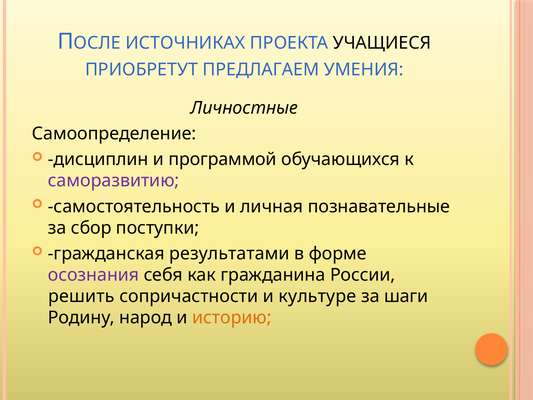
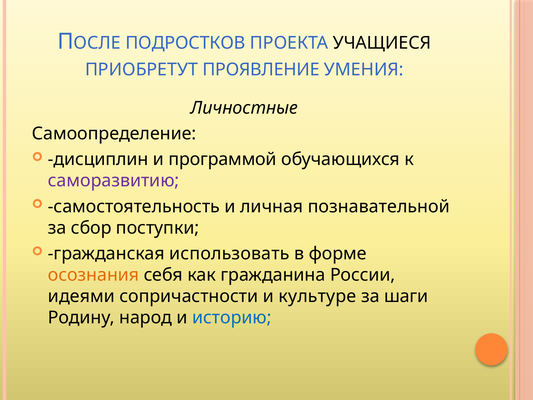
ИСТОЧНИКАХ: ИСТОЧНИКАХ -> ПОДРОСТКОВ (185, 43)
ПРЕДЛАГАЕМ: ПРЕДЛАГАЕМ -> ПРОЯВЛЕНИЕ (261, 70)
познавательные: познавательные -> познавательной (379, 206)
результатами: результатами -> использовать (229, 254)
осознания colour: purple -> orange (94, 275)
решить: решить -> идеями (81, 296)
историю colour: orange -> blue (232, 317)
